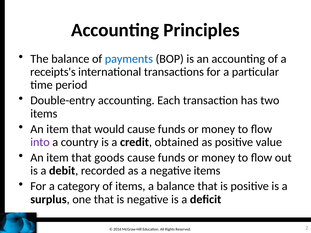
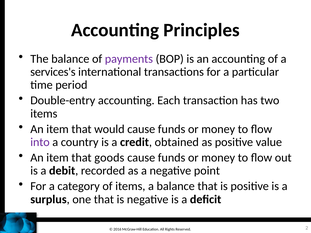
payments colour: blue -> purple (129, 59)
receipts's: receipts's -> services's (53, 72)
negative items: items -> point (207, 171)
